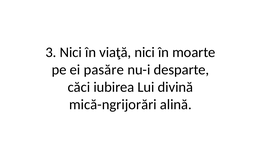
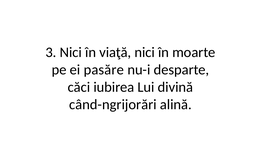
mică-ngrijorări: mică-ngrijorări -> când-ngrijorări (113, 104)
